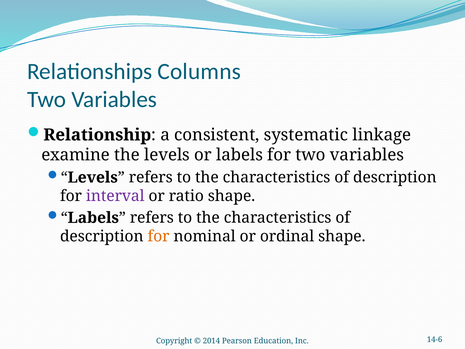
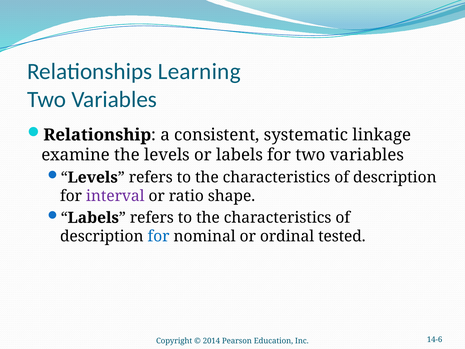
Columns: Columns -> Learning (199, 71)
for colour: orange -> blue (159, 236)
ordinal shape: shape -> tested (342, 236)
